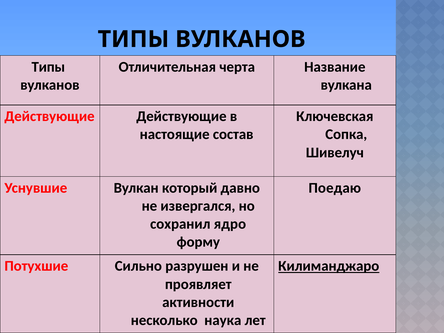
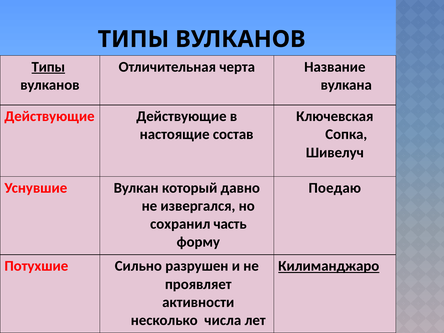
Типы underline: none -> present (48, 67)
ядро: ядро -> часть (230, 224)
наука: наука -> числа (223, 320)
